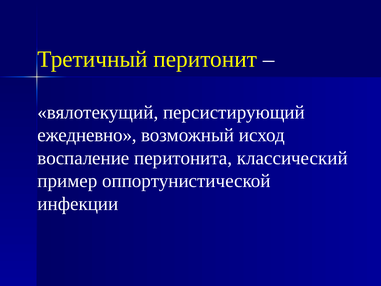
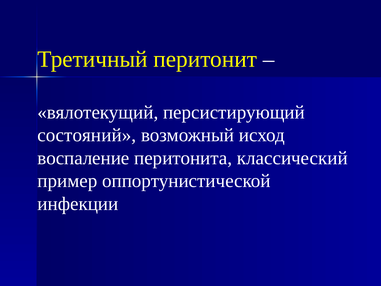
ежедневно: ежедневно -> состояний (87, 135)
